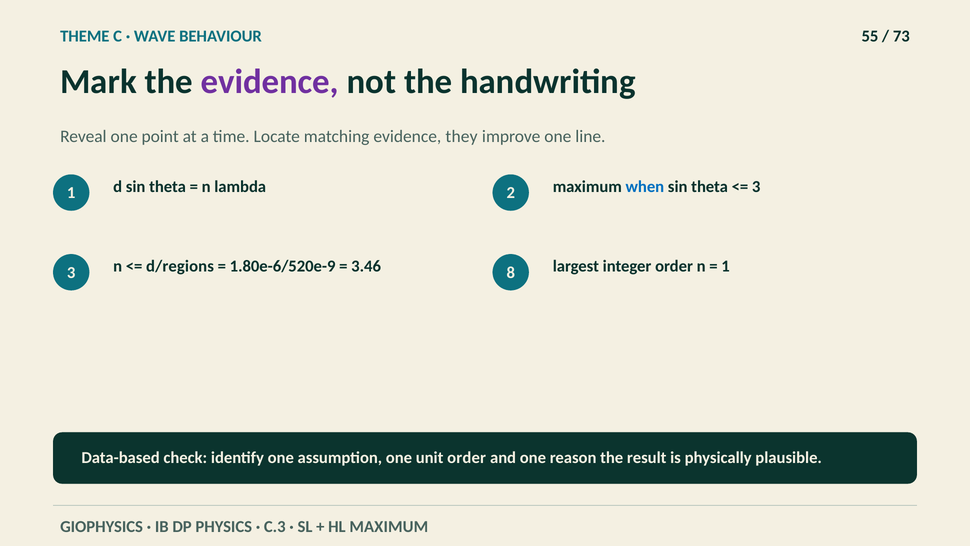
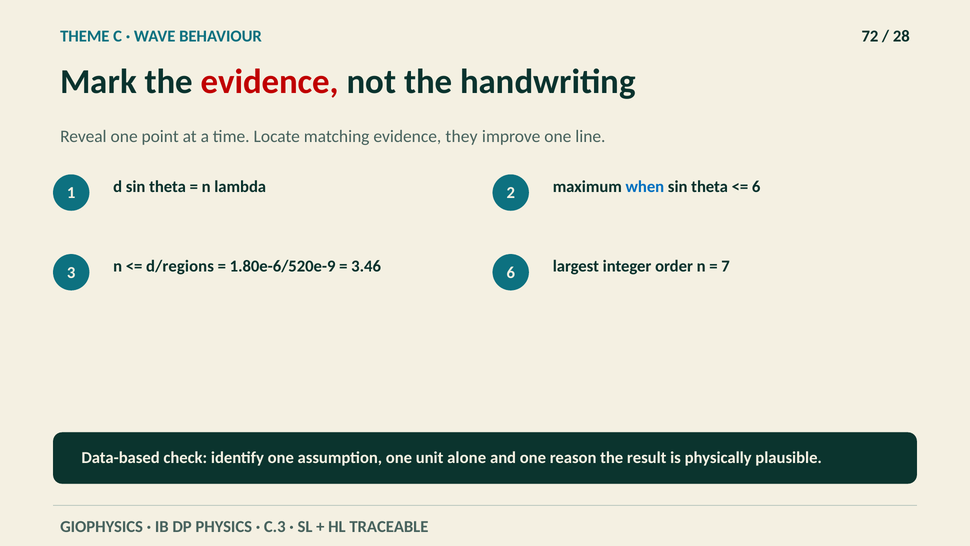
55: 55 -> 72 (870, 36)
73: 73 -> 28 (901, 36)
evidence colour: purple -> red (270, 81)
3: 3 -> 6 (756, 187)
3.46 8: 8 -> 6 (511, 272)
1: 1 -> 7 (726, 266)
unit order: order -> alone (467, 457)
HL MAXIMUM: MAXIMUM -> TRACEABLE (389, 526)
